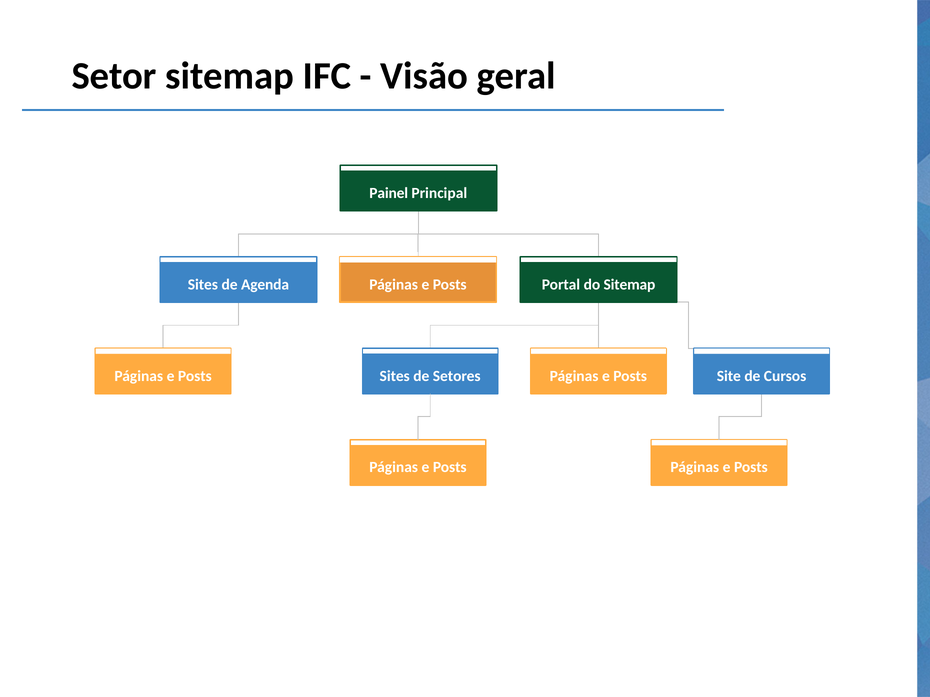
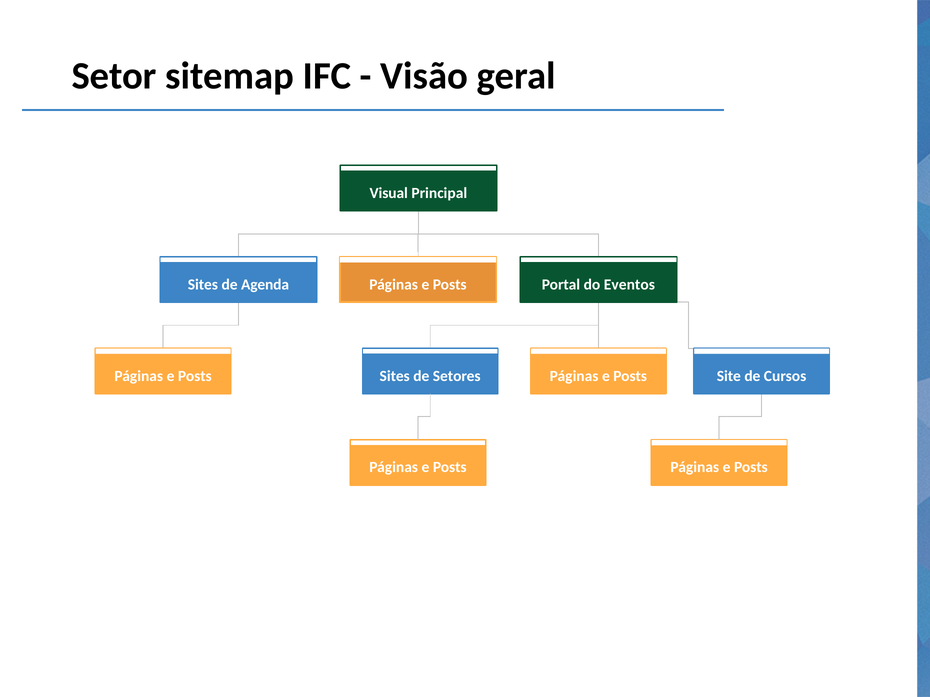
Painel: Painel -> Visual (389, 193)
do Sitemap: Sitemap -> Eventos (629, 285)
